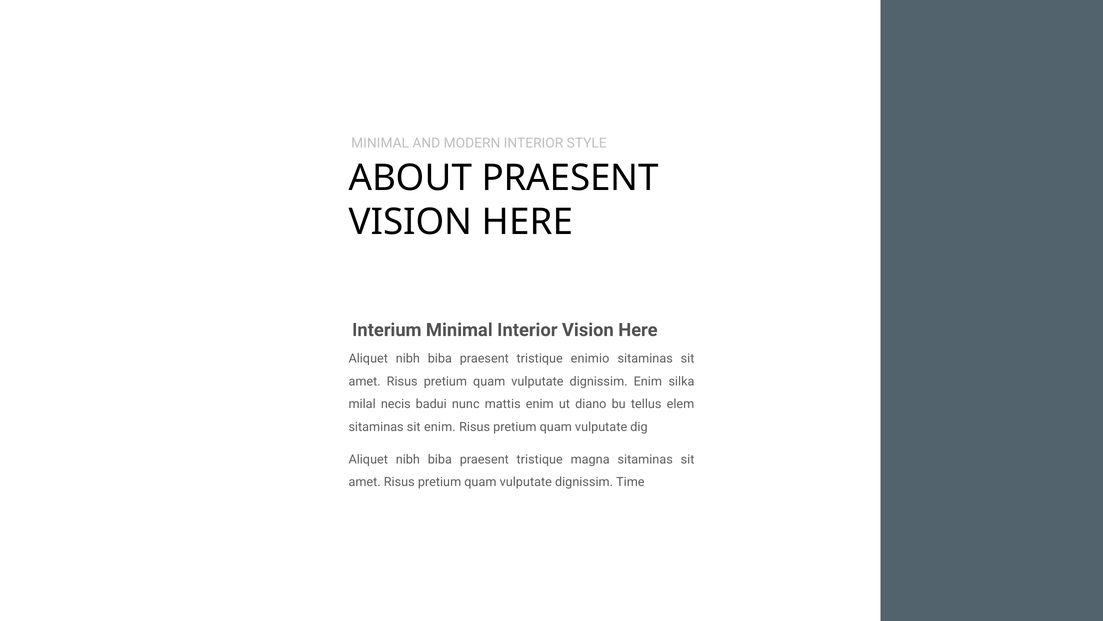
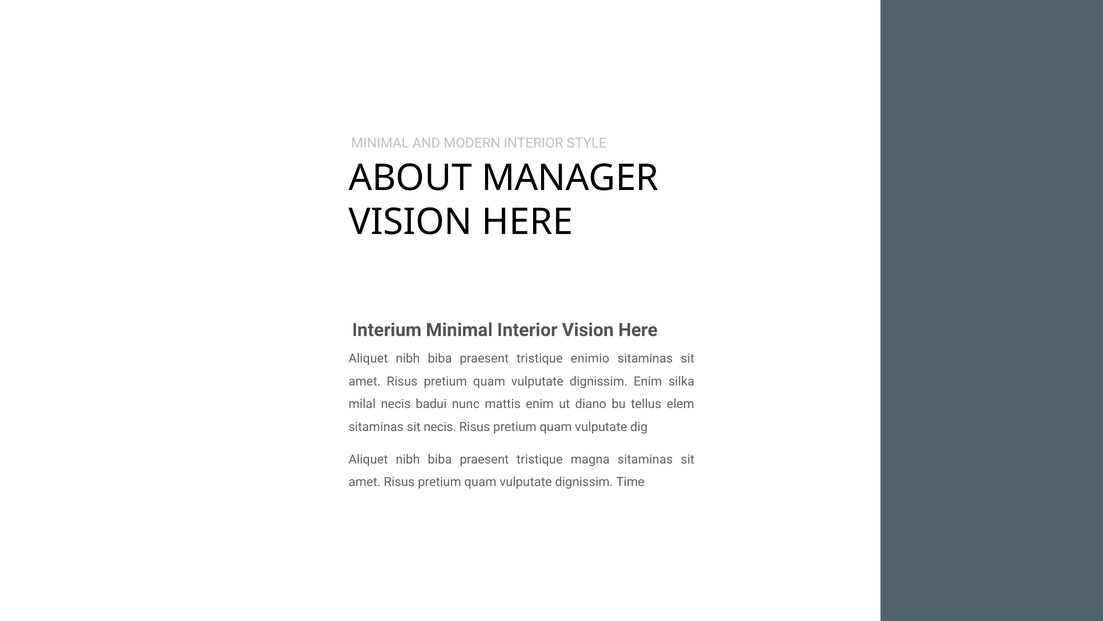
ABOUT PRAESENT: PRAESENT -> MANAGER (570, 178)
sit enim: enim -> necis (440, 427)
